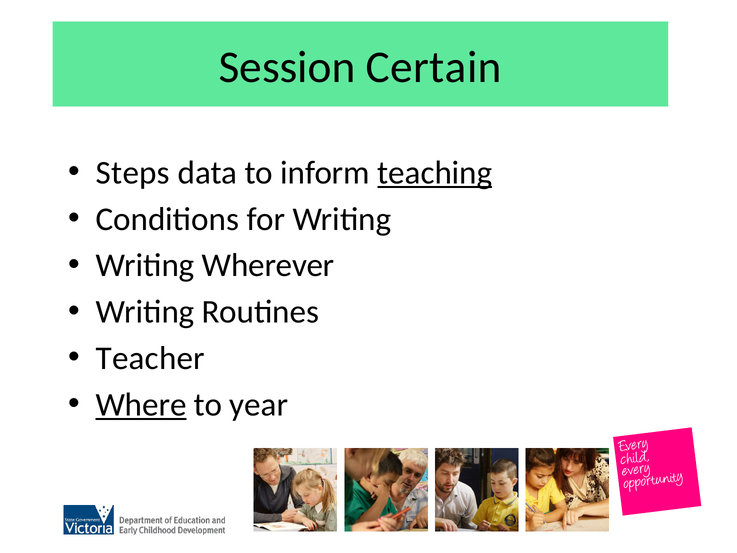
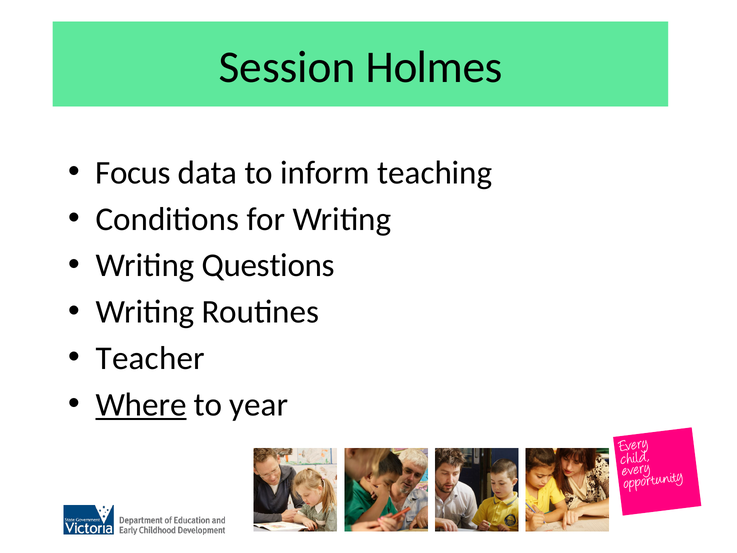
Certain: Certain -> Holmes (434, 67)
Steps: Steps -> Focus (133, 173)
teaching underline: present -> none (435, 173)
Wherever: Wherever -> Questions (268, 266)
